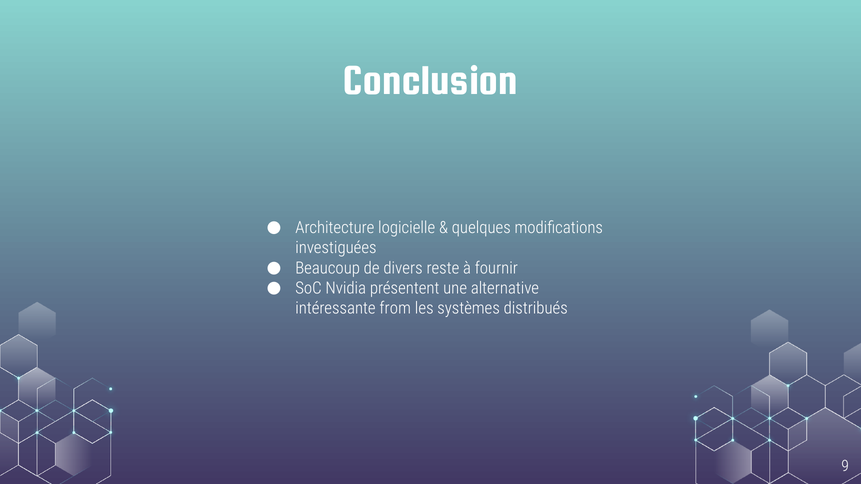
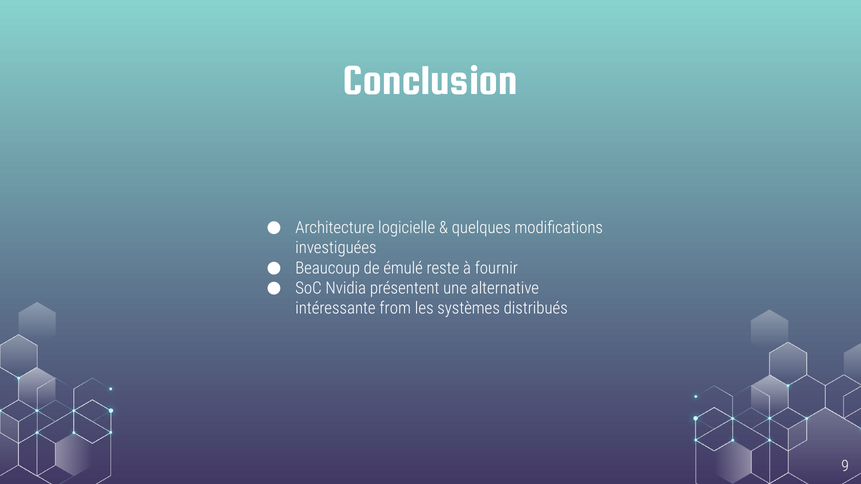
divers: divers -> émulé (403, 268)
